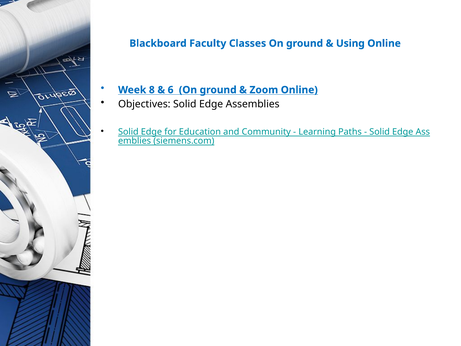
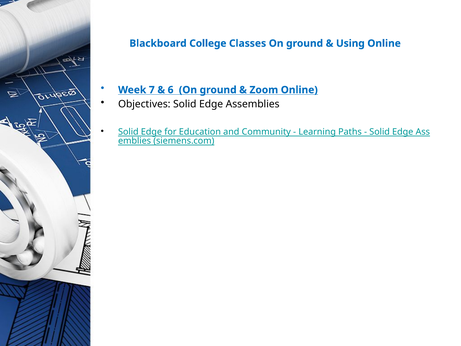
Faculty: Faculty -> College (208, 43)
8: 8 -> 7 (152, 90)
